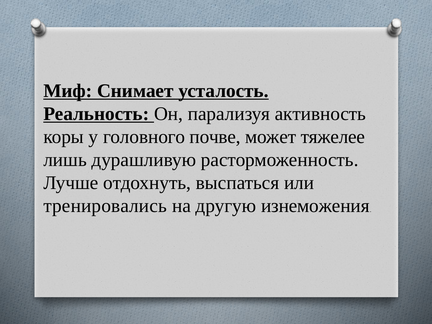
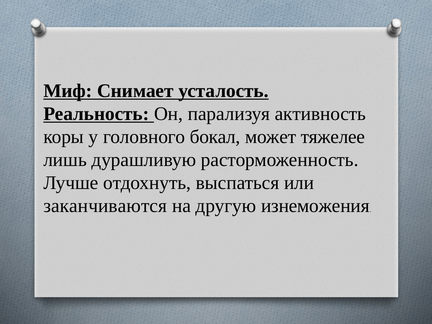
почве: почве -> бокал (215, 137)
тренировались: тренировались -> заканчиваются (105, 206)
